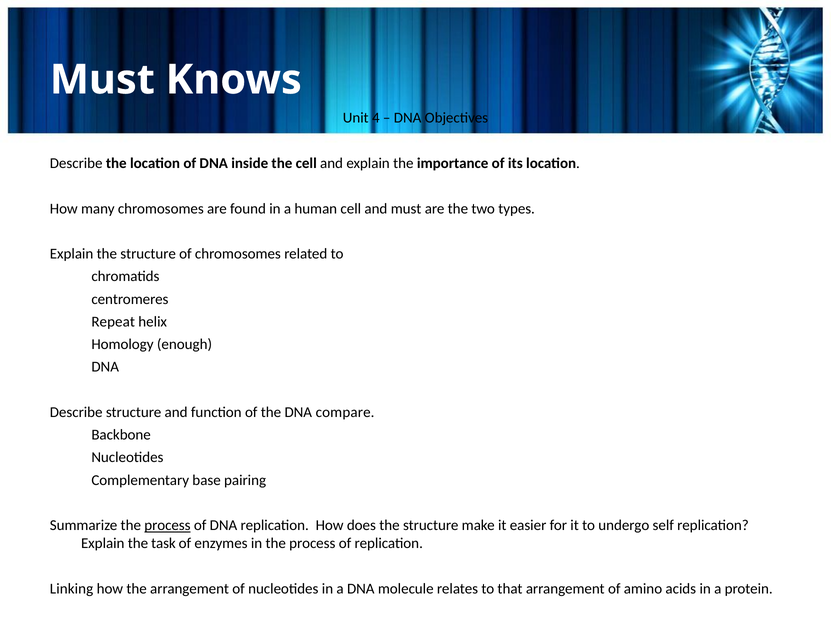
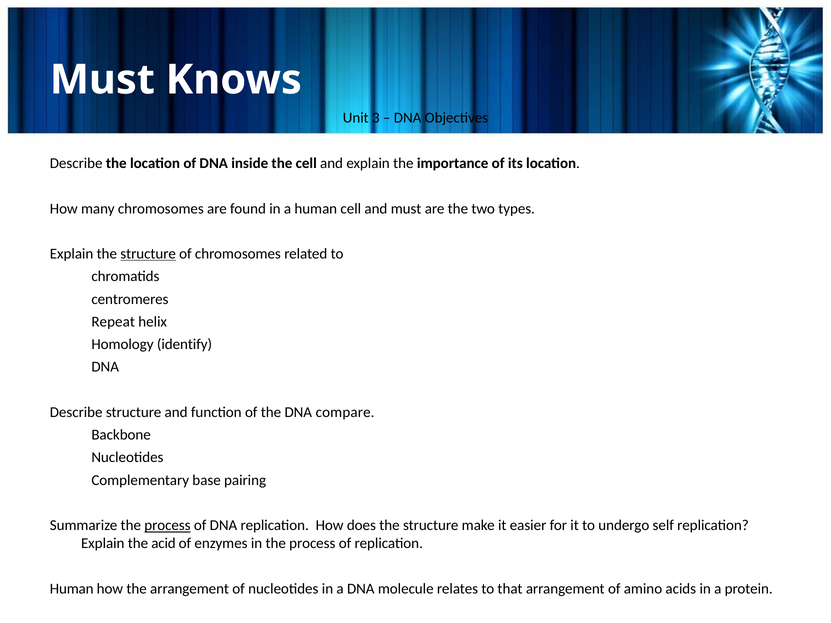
4: 4 -> 3 (376, 118)
structure underline: none -> present (148, 254)
enough: enough -> identify (184, 344)
task: task -> acid (163, 544)
Linking: Linking -> Human (72, 589)
